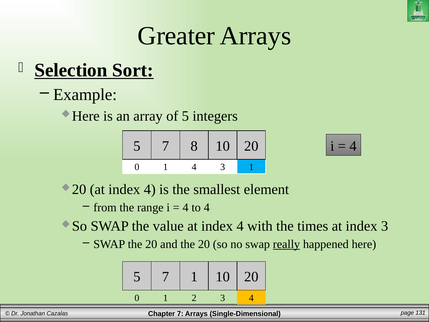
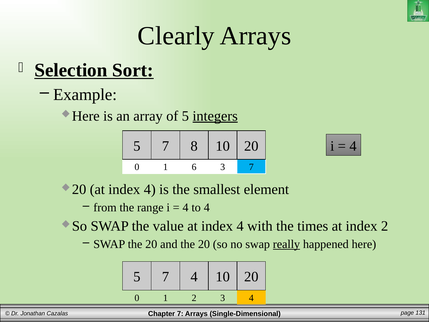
Greater: Greater -> Clearly (176, 36)
integers underline: none -> present (215, 116)
1 4: 4 -> 6 (194, 167)
3 1: 1 -> 7 (251, 167)
index 3: 3 -> 2 (385, 226)
7 1: 1 -> 4 (194, 277)
